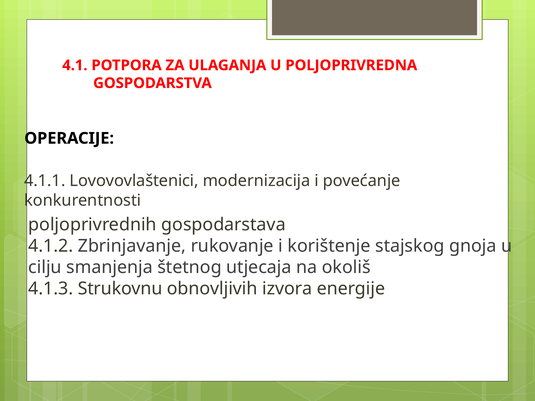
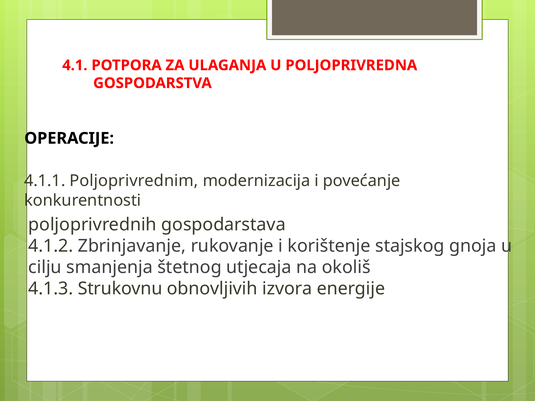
Lovovovlaštenici: Lovovovlaštenici -> Poljoprivrednim (134, 181)
